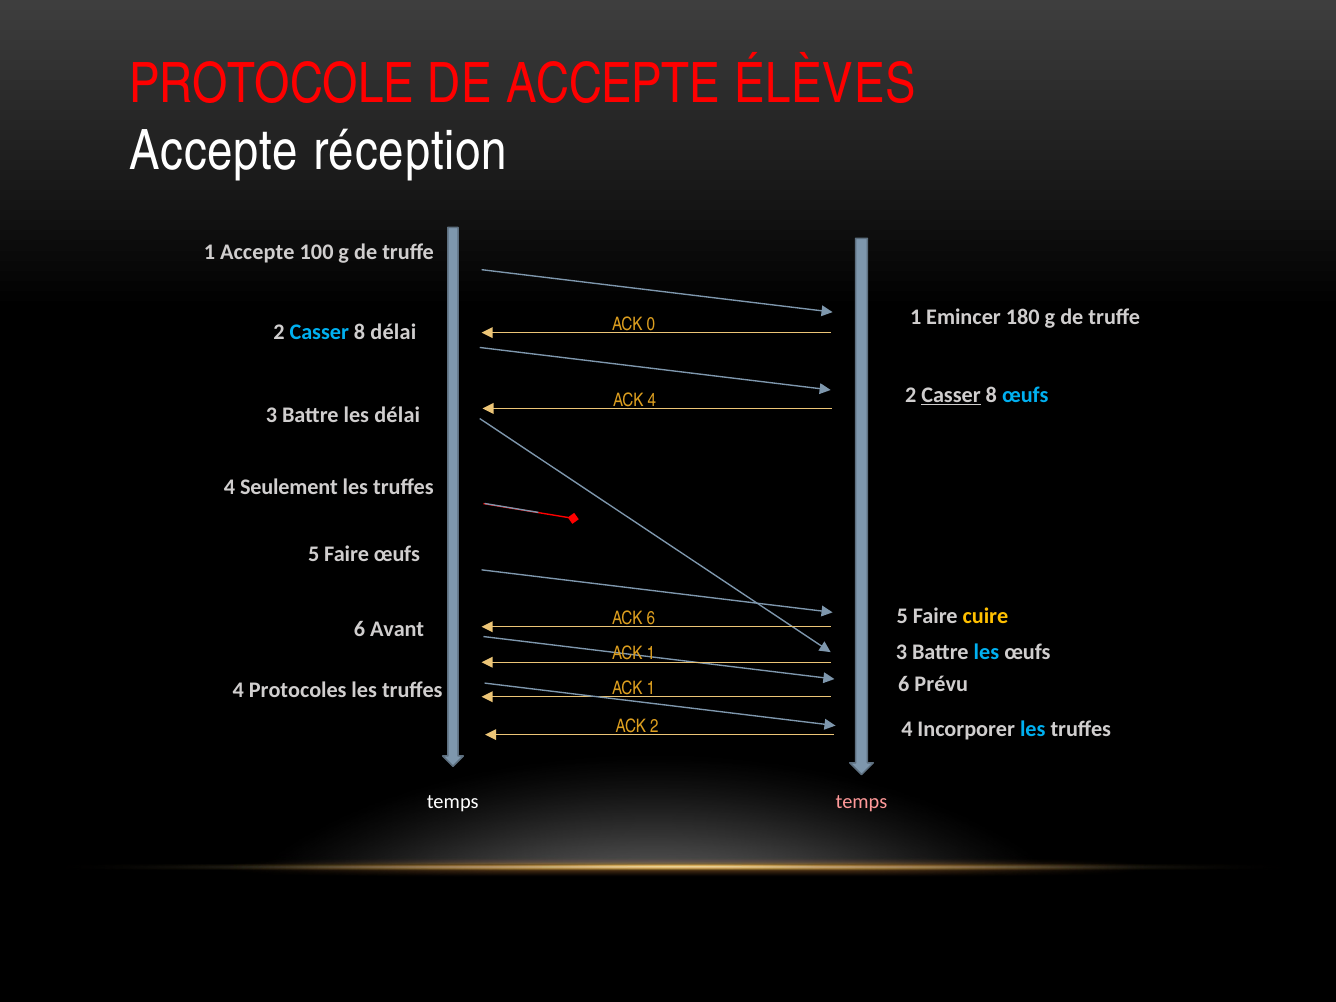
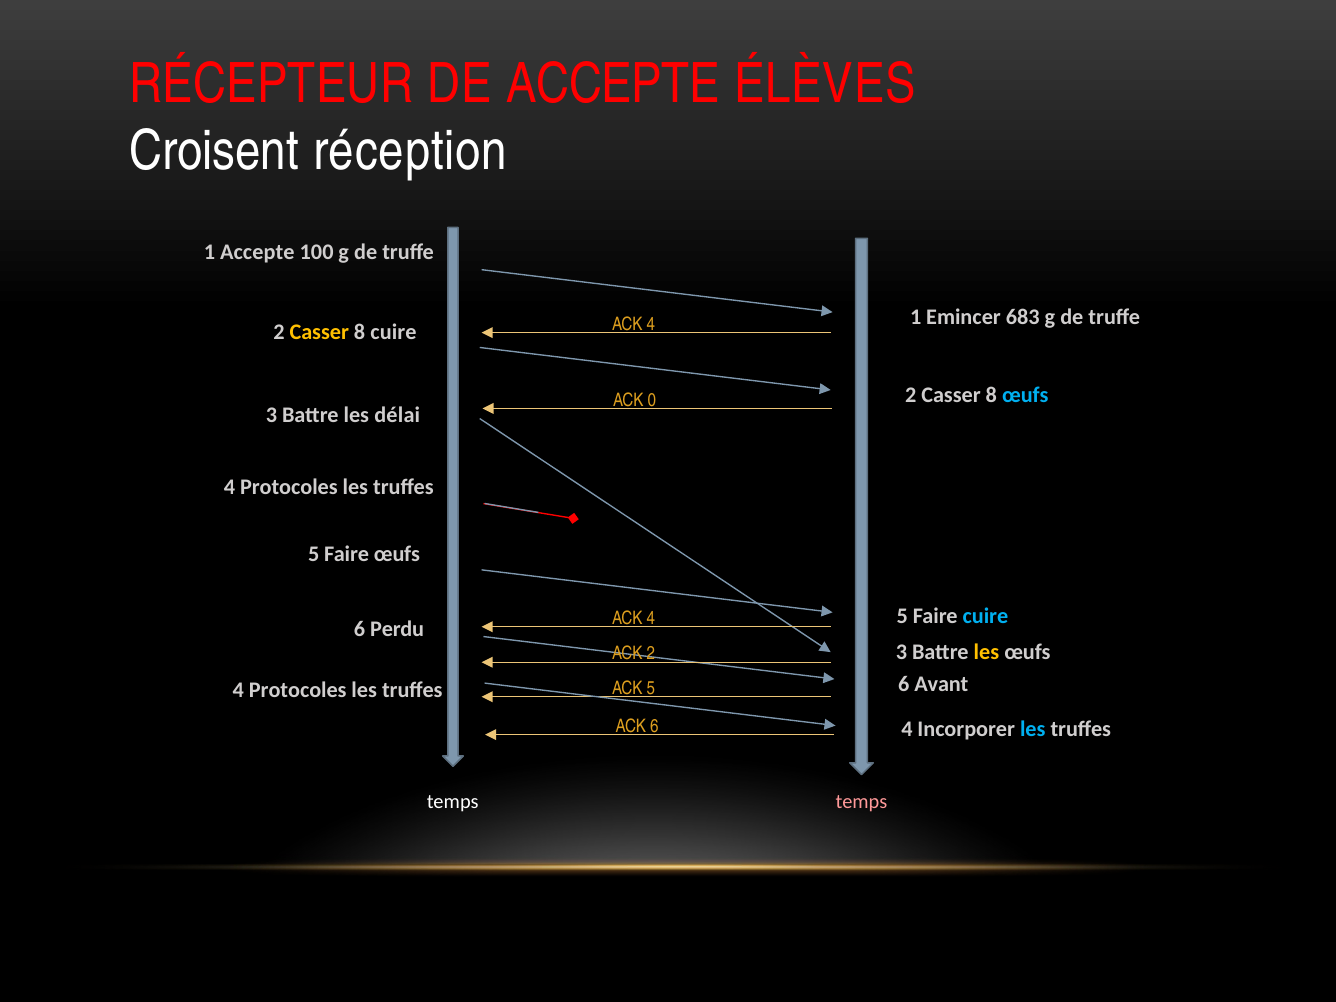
PROTOCOLE: PROTOCOLE -> RÉCEPTEUR (271, 85)
Accepte: Accepte -> Croisent (214, 151)
180: 180 -> 683 (1023, 317)
0: 0 -> 4 (651, 324)
Casser colour: light blue -> yellow (319, 333)
8 délai: délai -> cuire (393, 333)
Casser underline: present -> none (951, 395)
ACK 4: 4 -> 0 (652, 400)
Seulement: Seulement -> Protocoles (289, 487)
cuire colour: yellow -> light blue (985, 616)
6: 6 -> 4 (651, 618)
Avant: Avant -> Perdu (397, 629)
les colour: light blue -> yellow (986, 652)
1: 1 -> 2 (651, 654)
Prévu: Prévu -> Avant (941, 684)
1: 1 -> 5 (651, 688)
ACK 2: 2 -> 6 (654, 726)
